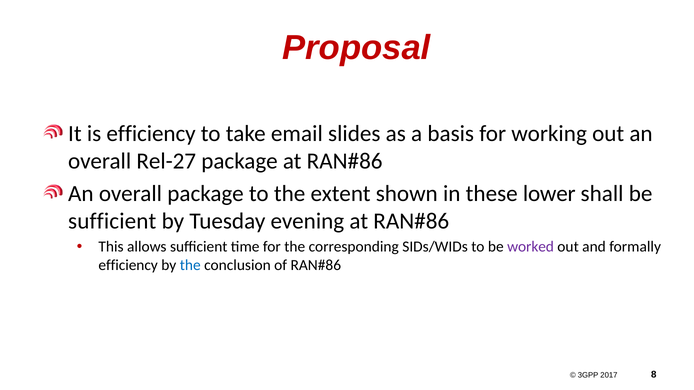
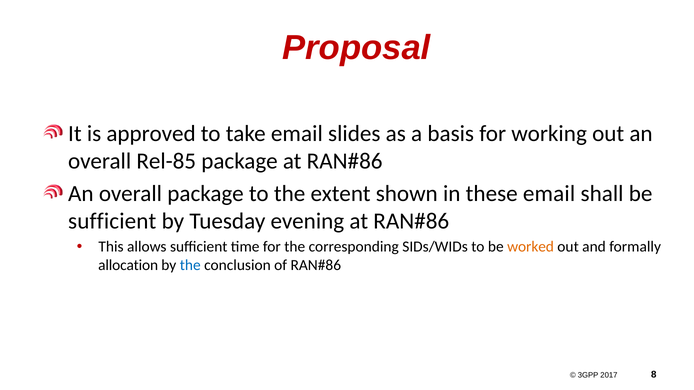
is efficiency: efficiency -> approved (151, 134)
Rel-27: Rel-27 -> Rel-85 (166, 161)
these lower: lower -> email (549, 194)
worked colour: purple -> orange (531, 247)
efficiency: efficiency -> allocation (128, 266)
